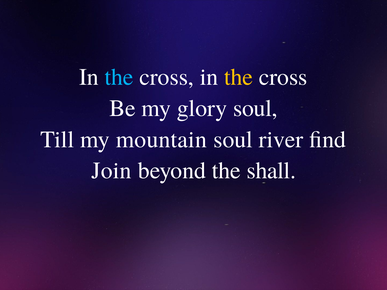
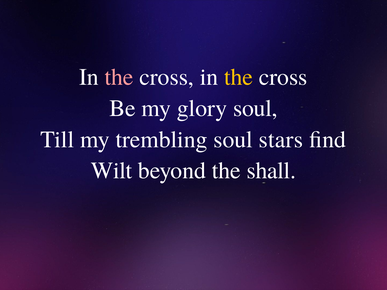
the colour: light blue -> pink (119, 77)
mountain: mountain -> trembling (161, 140)
river: river -> stars (281, 140)
Join: Join -> Wilt (112, 171)
